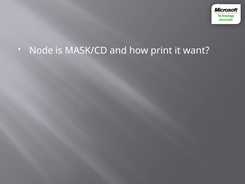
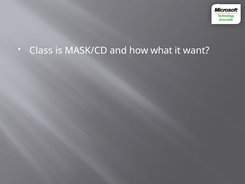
Node: Node -> Class (41, 50)
print: print -> what (161, 50)
